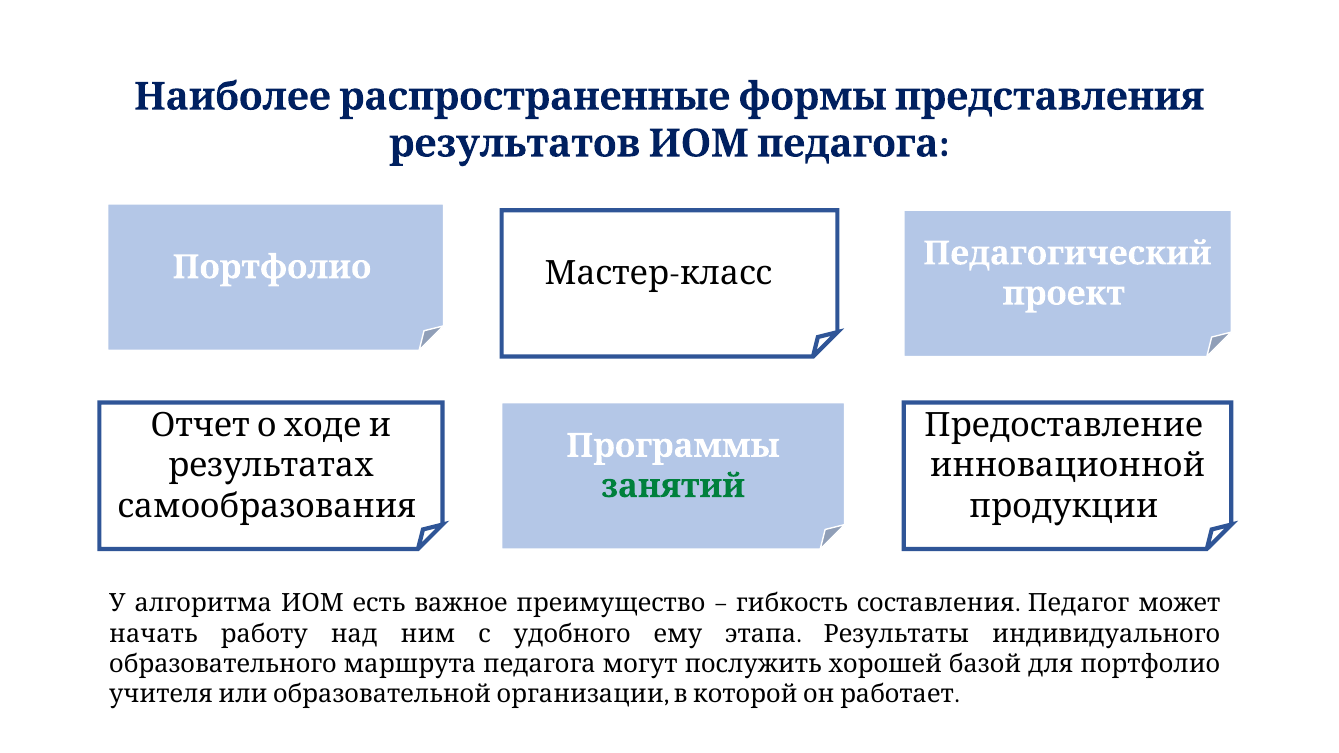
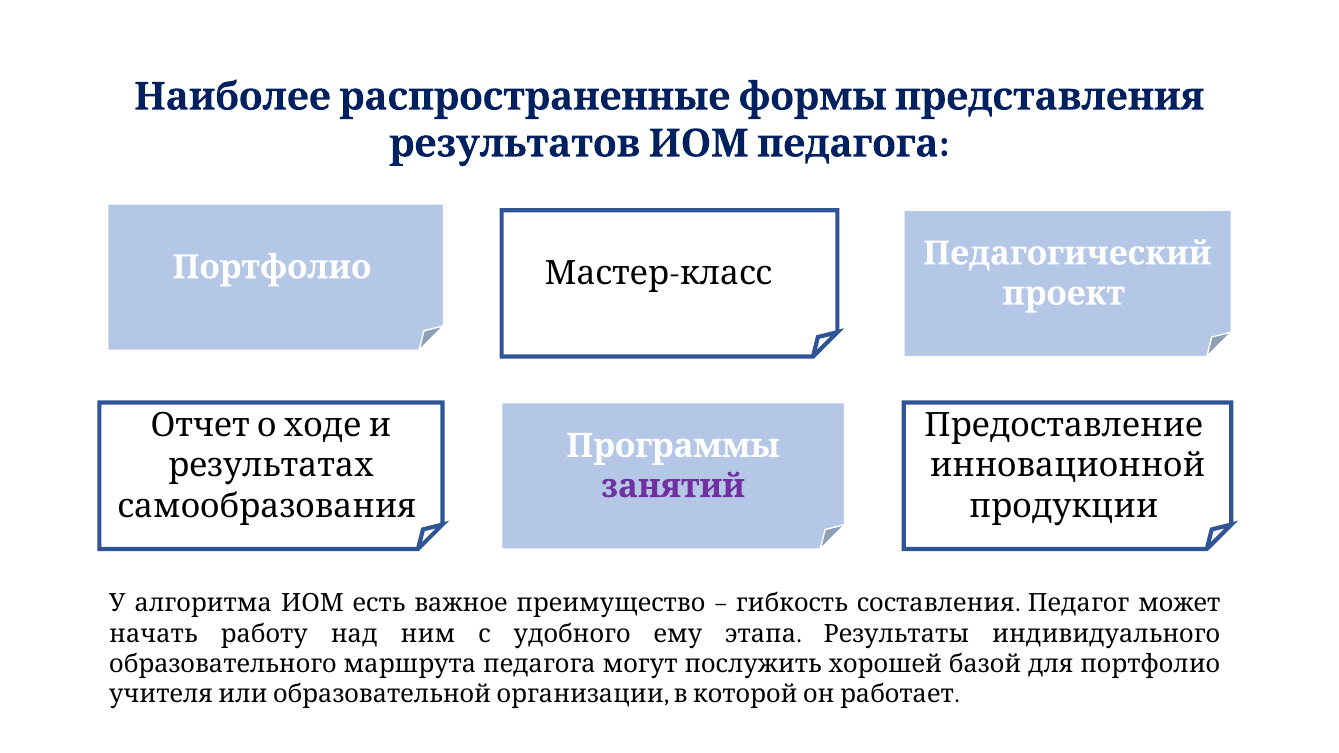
занятий colour: green -> purple (673, 486)
